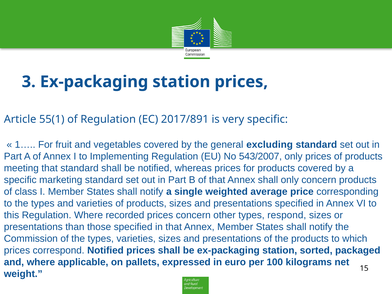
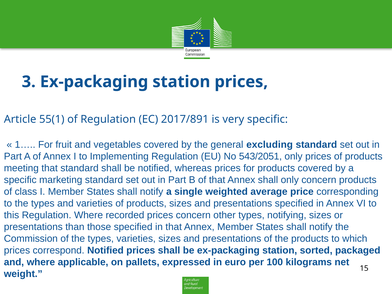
543/2007: 543/2007 -> 543/2051 (260, 156)
respond: respond -> notifying (287, 215)
